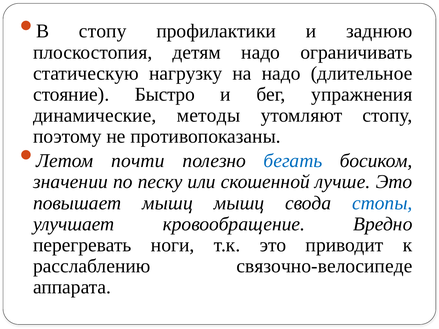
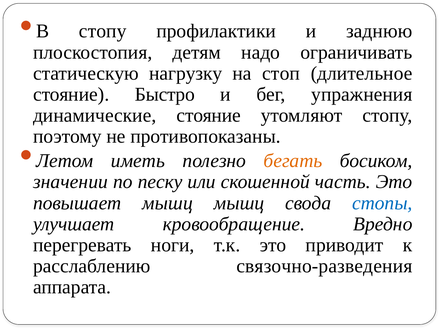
на надо: надо -> стоп (281, 73)
динамические методы: методы -> стояние (209, 116)
почти: почти -> иметь (138, 161)
бегать colour: blue -> orange (293, 161)
лучше: лучше -> часть (343, 182)
связочно-велосипеде: связочно-велосипеде -> связочно-разведения (324, 266)
